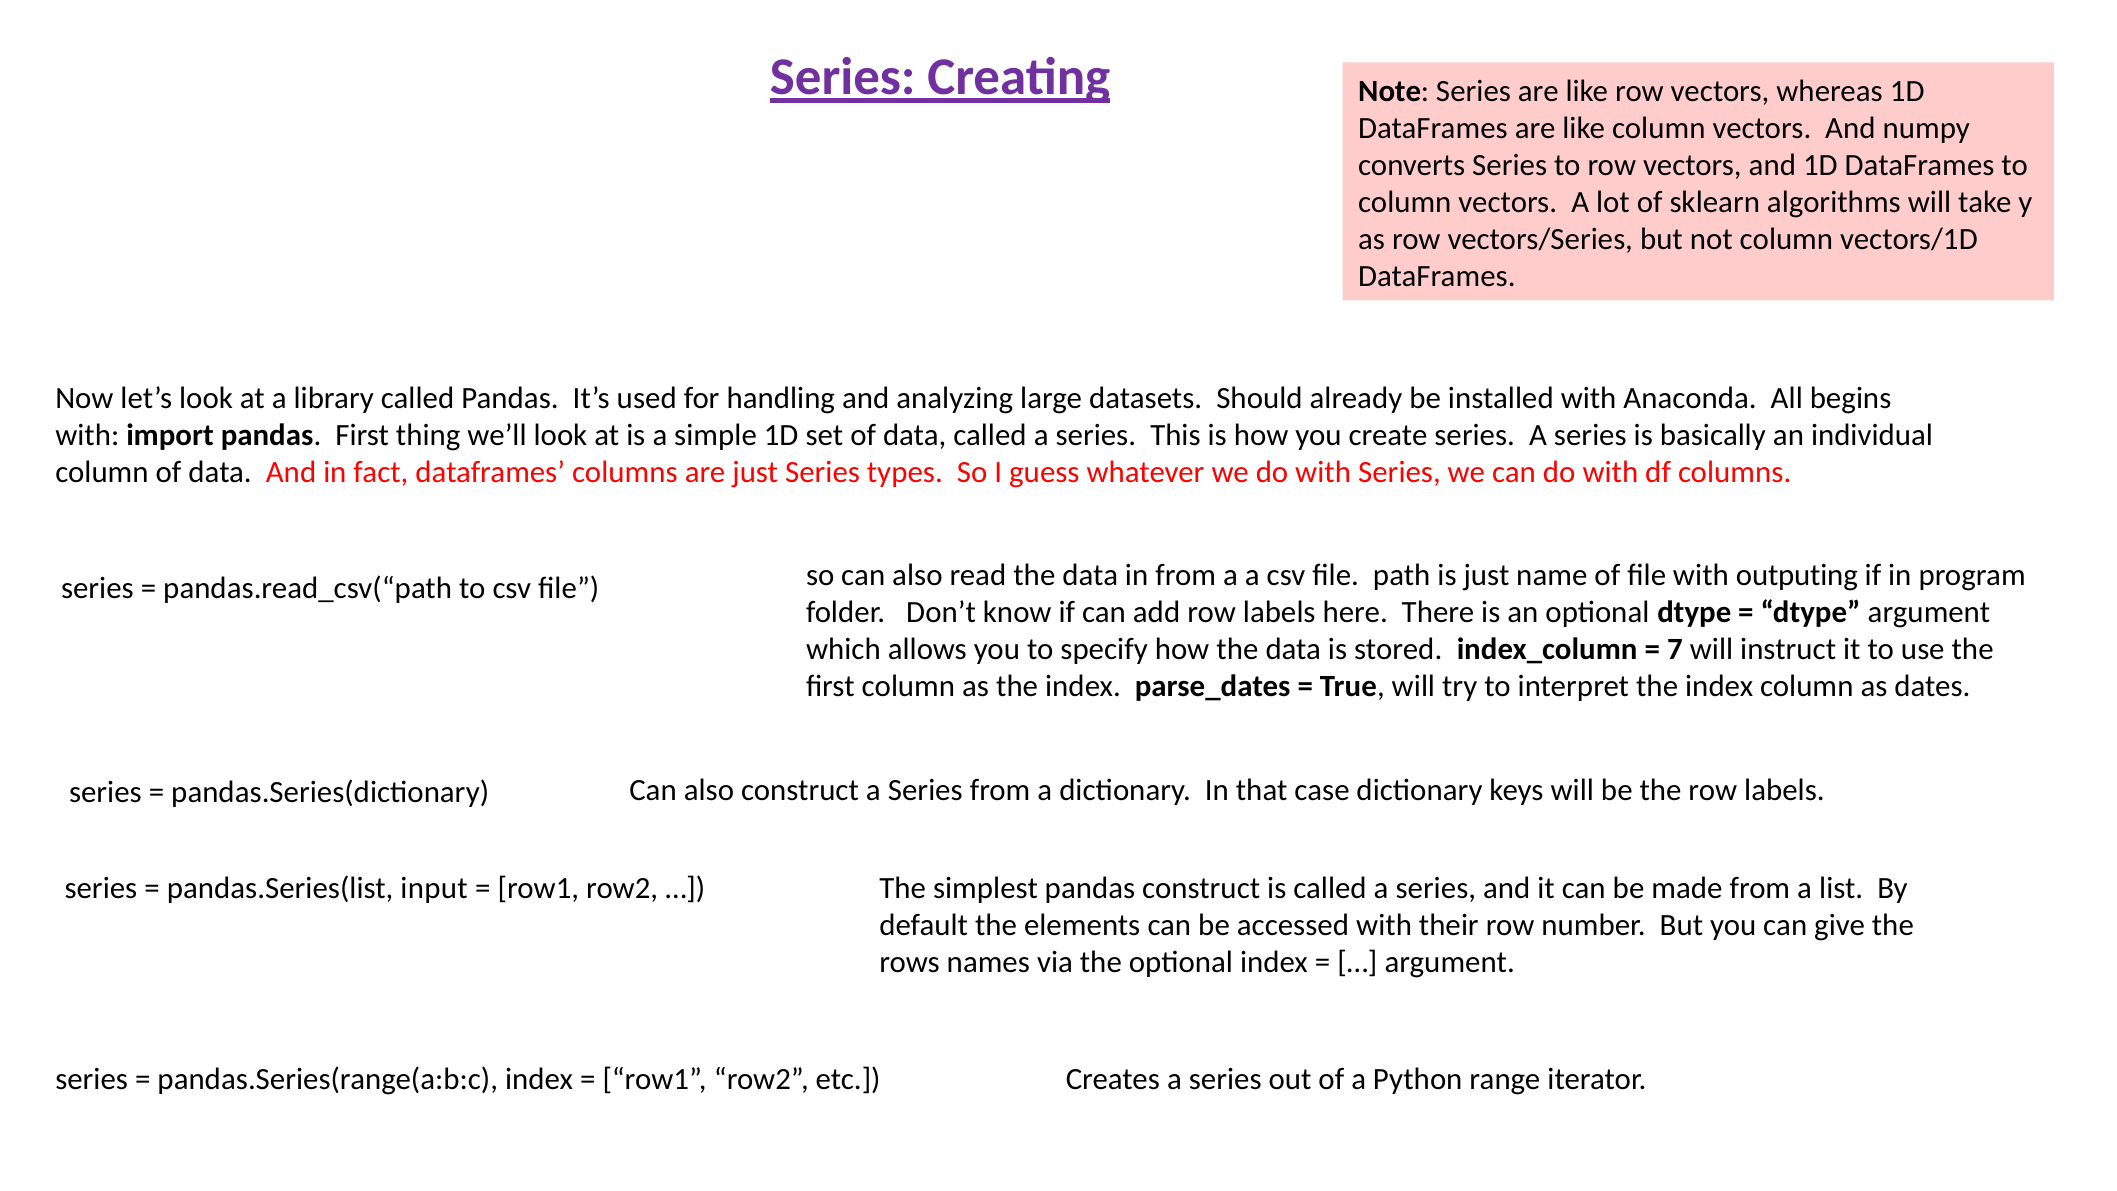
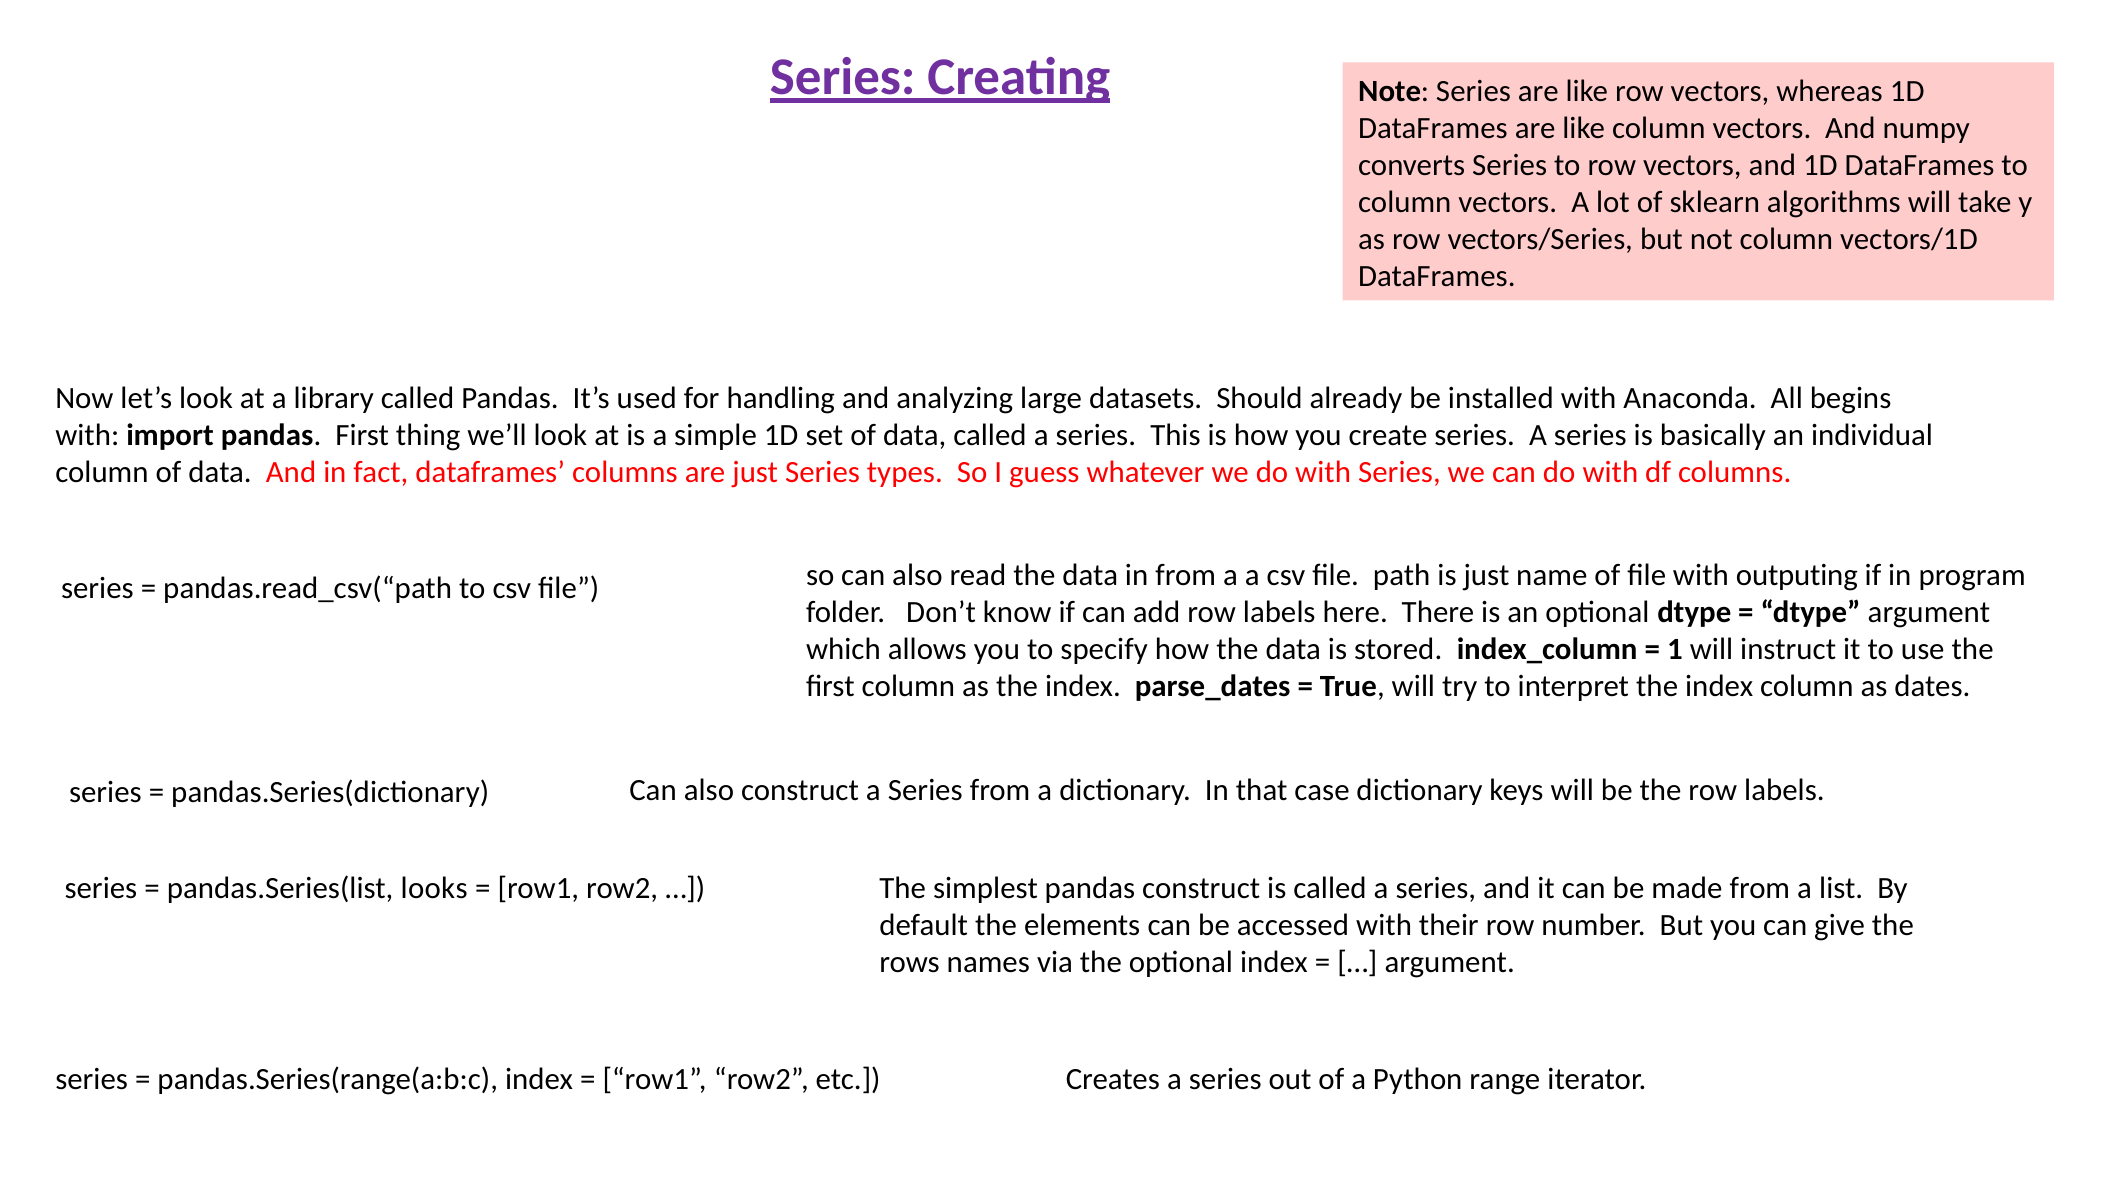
7: 7 -> 1 (1675, 649)
input: input -> looks (434, 888)
